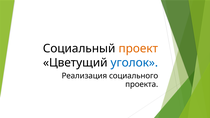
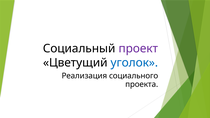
проект colour: orange -> purple (138, 49)
